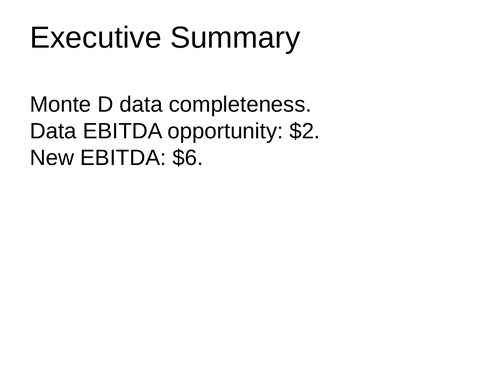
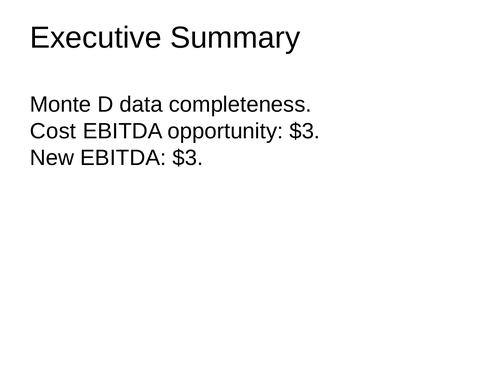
Data: Data -> Cost (53, 131)
opportunity $2: $2 -> $3 (305, 131)
EBITDA $6: $6 -> $3 (188, 158)
